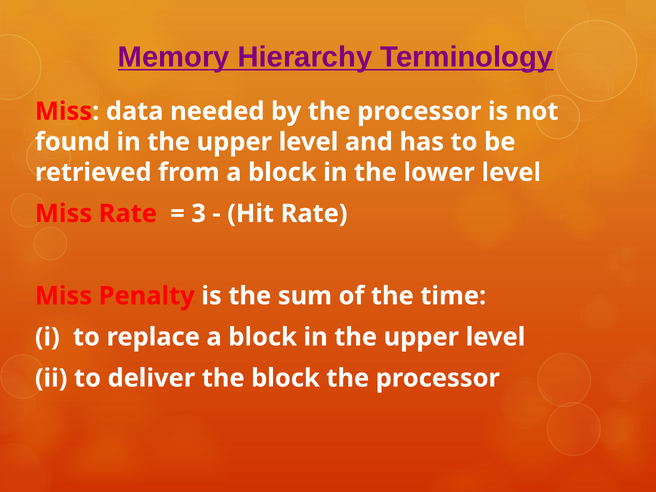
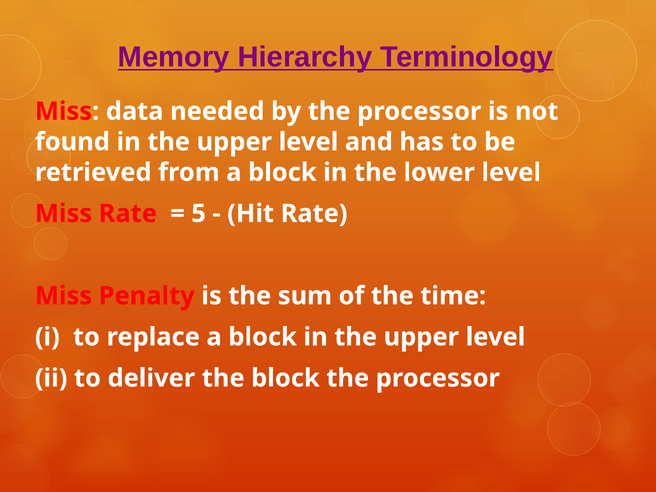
3: 3 -> 5 (199, 214)
